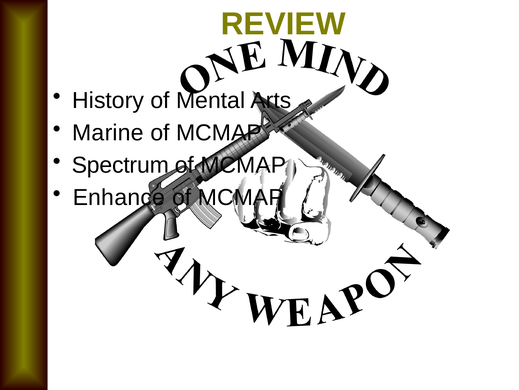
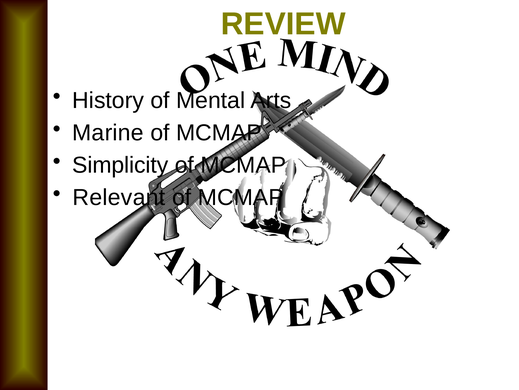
Spectrum: Spectrum -> Simplicity (120, 165)
Enhance: Enhance -> Relevant (119, 197)
